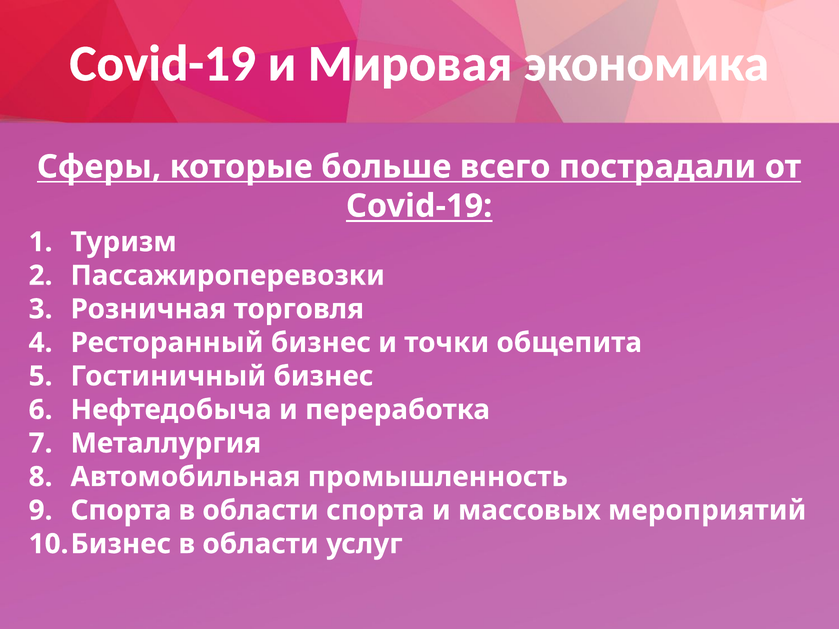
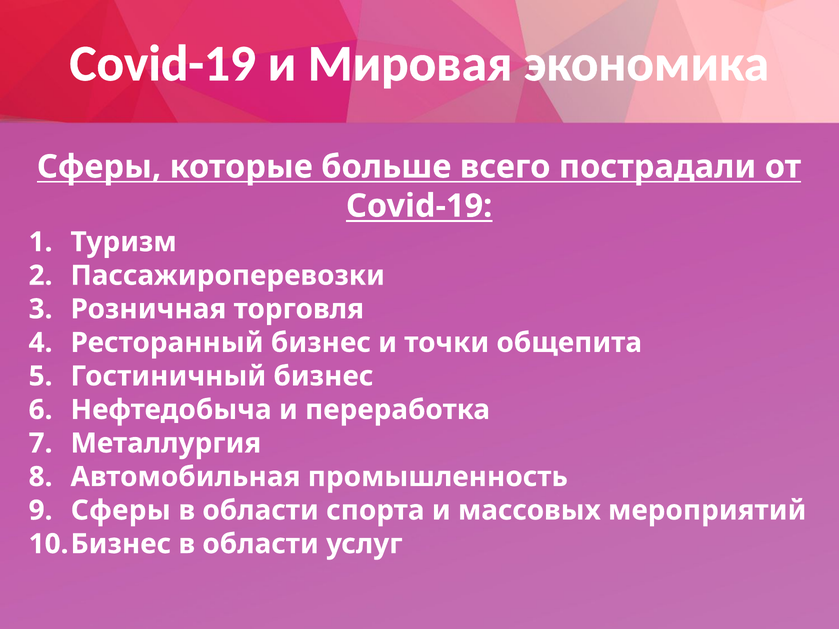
Спорта: Спорта -> Сферы (121, 511)
